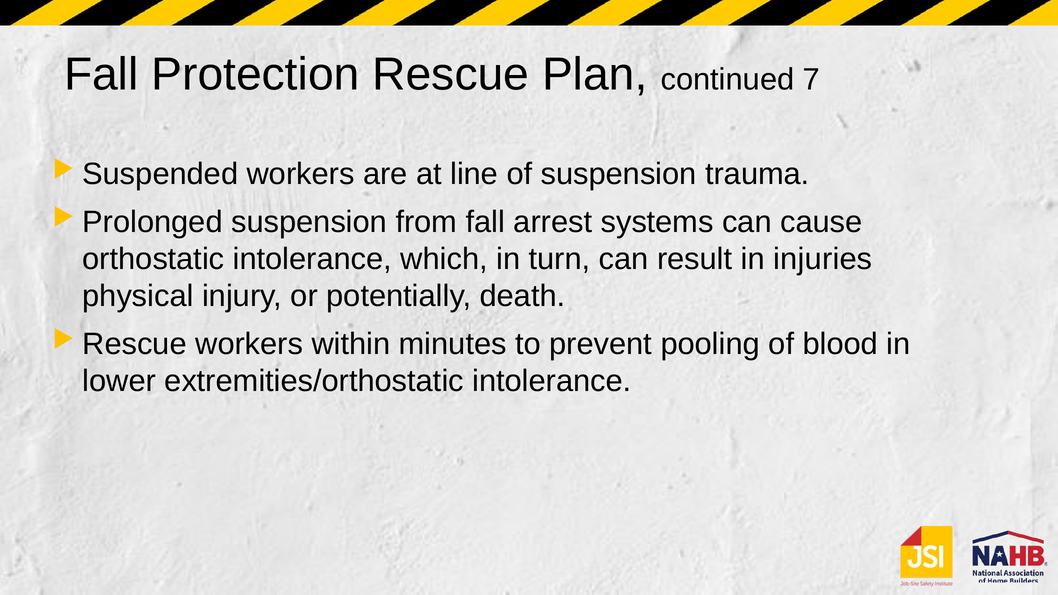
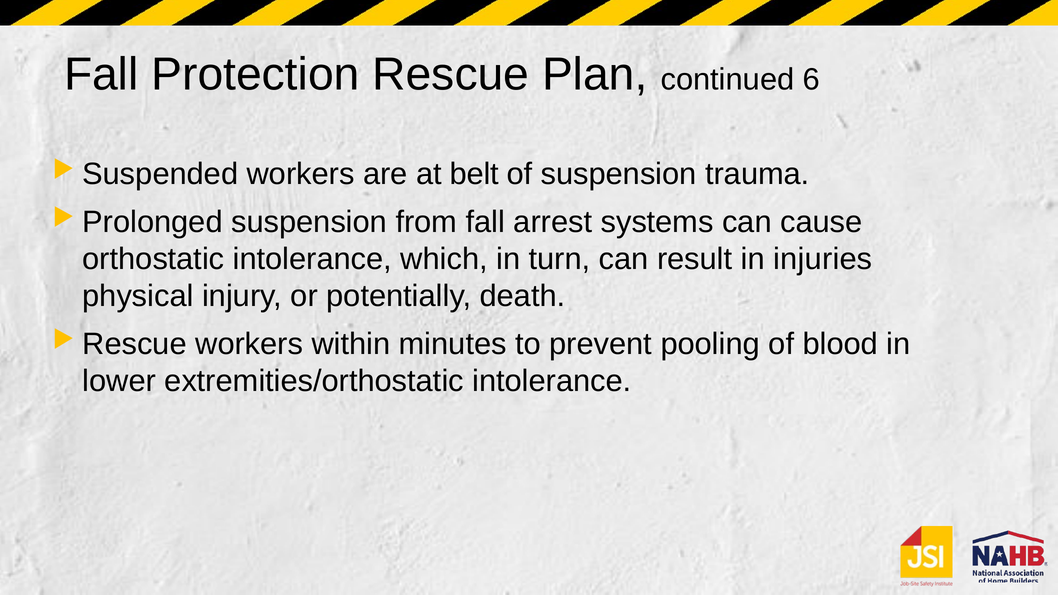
7: 7 -> 6 (811, 79)
line: line -> belt (474, 174)
